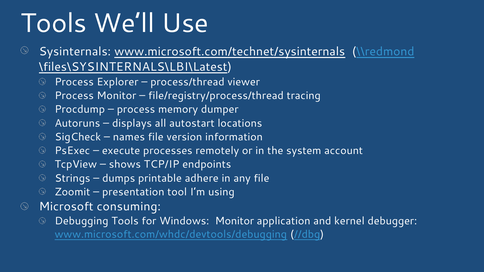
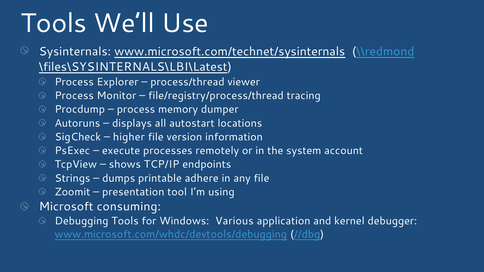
names: names -> higher (129, 137)
Windows Monitor: Monitor -> Various (234, 221)
